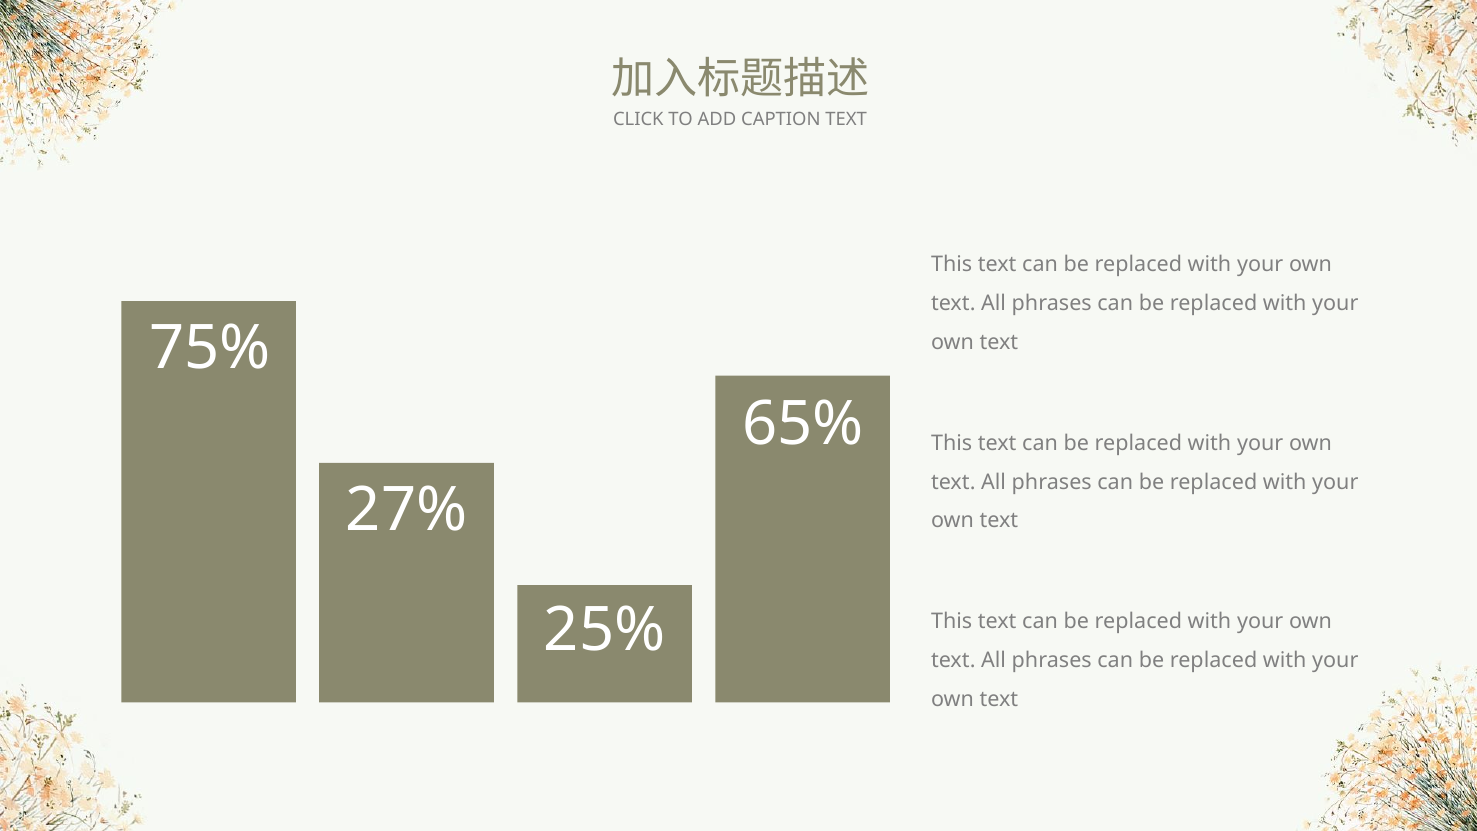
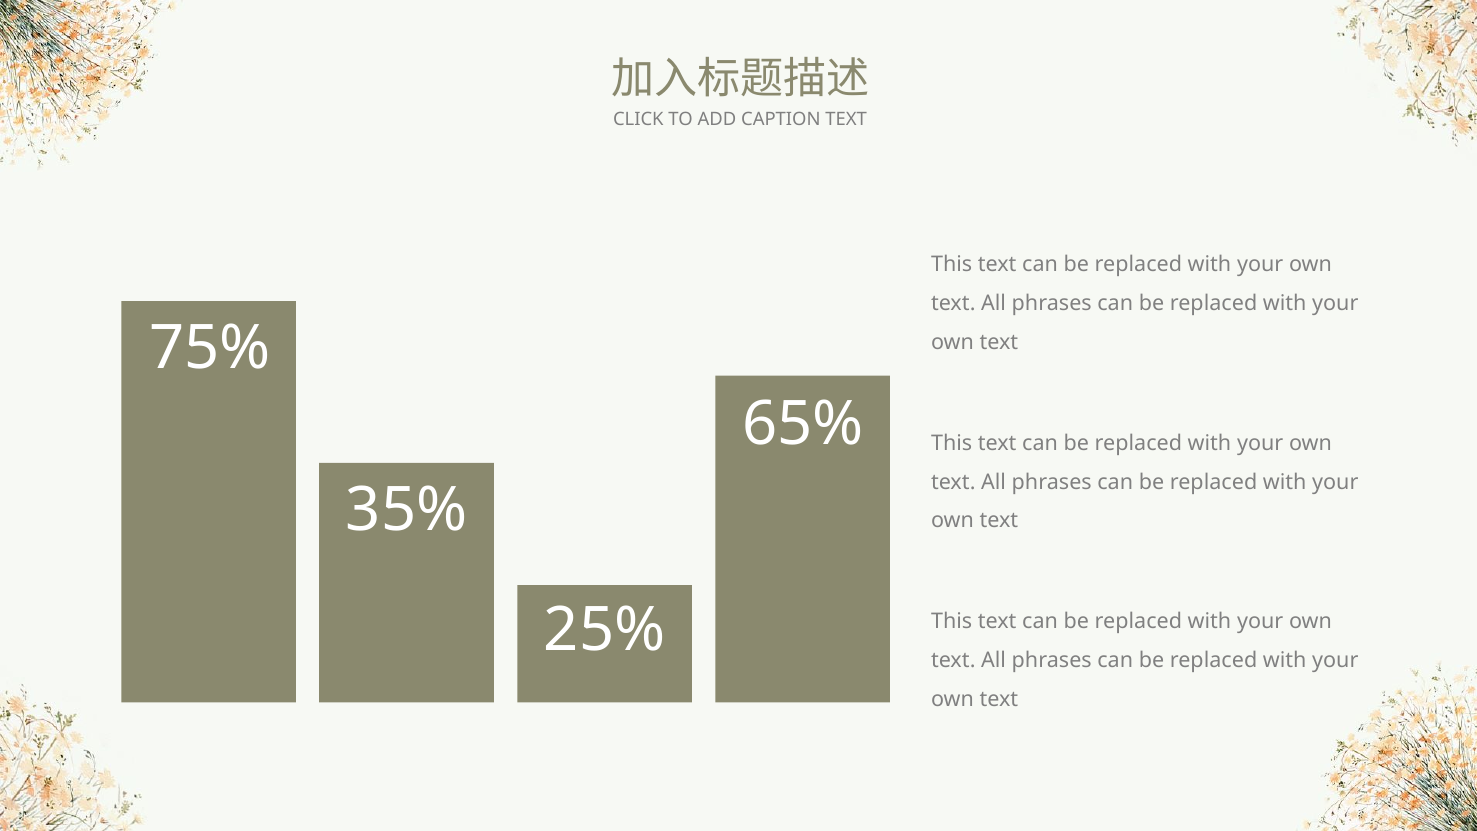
27%: 27% -> 35% (407, 510)
